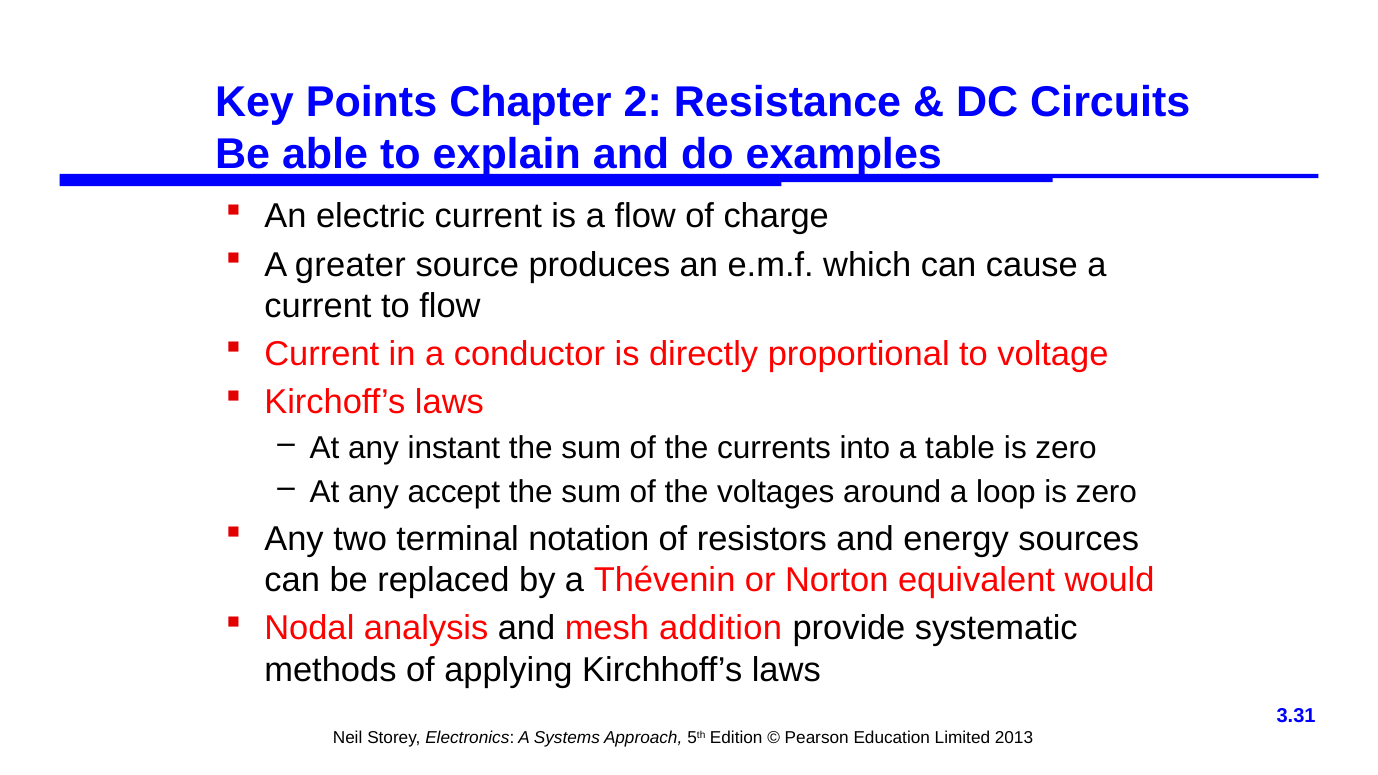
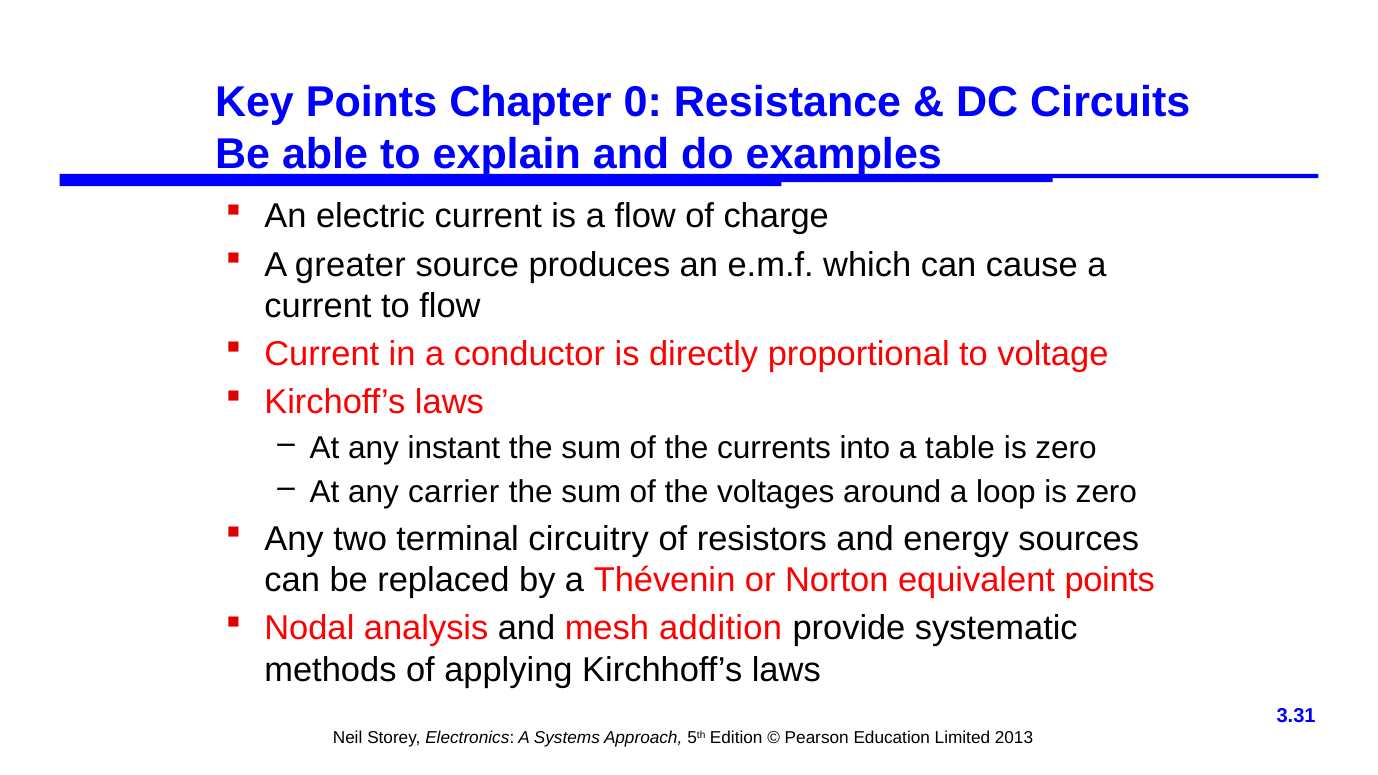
2: 2 -> 0 (643, 103)
accept: accept -> carrier (454, 492)
notation: notation -> circuitry (589, 539)
equivalent would: would -> points (1110, 580)
